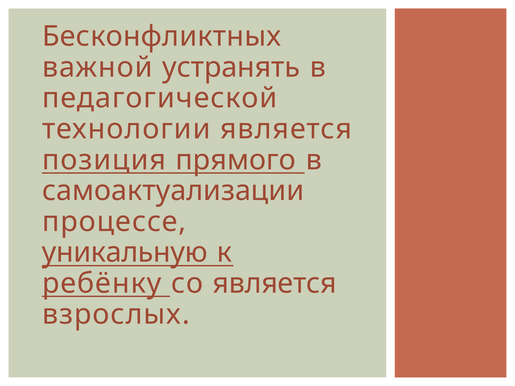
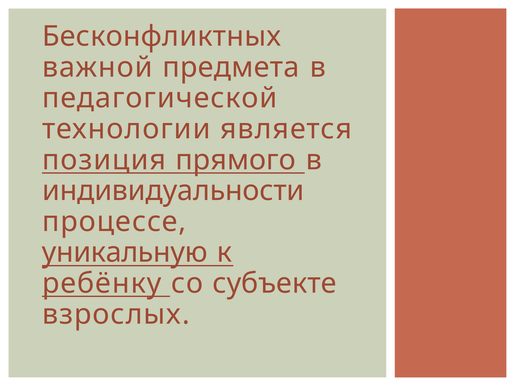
устранять: устранять -> предмета (231, 67)
самоактуализации: самоактуализации -> индивидуальности (173, 191)
со является: является -> субъекте (275, 284)
